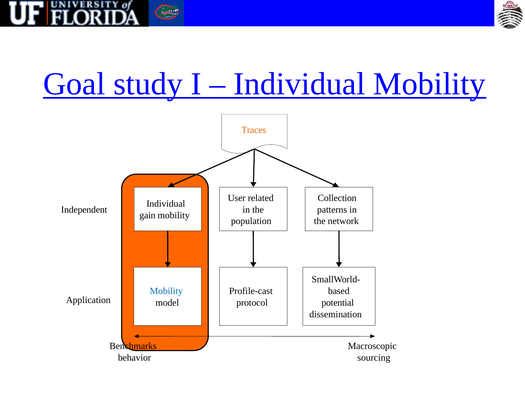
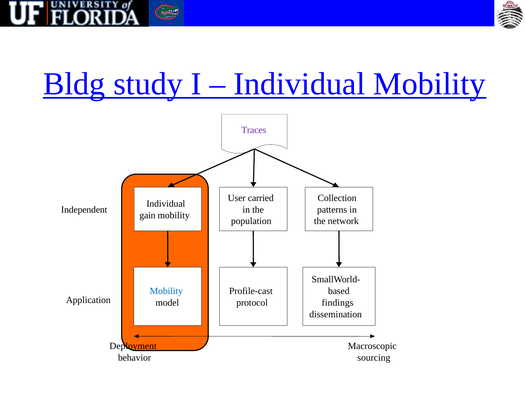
Goal: Goal -> Bldg (74, 84)
Traces colour: orange -> purple (254, 130)
related: related -> carried (261, 198)
potential: potential -> findings (338, 302)
Benchmarks: Benchmarks -> Deployment (133, 346)
